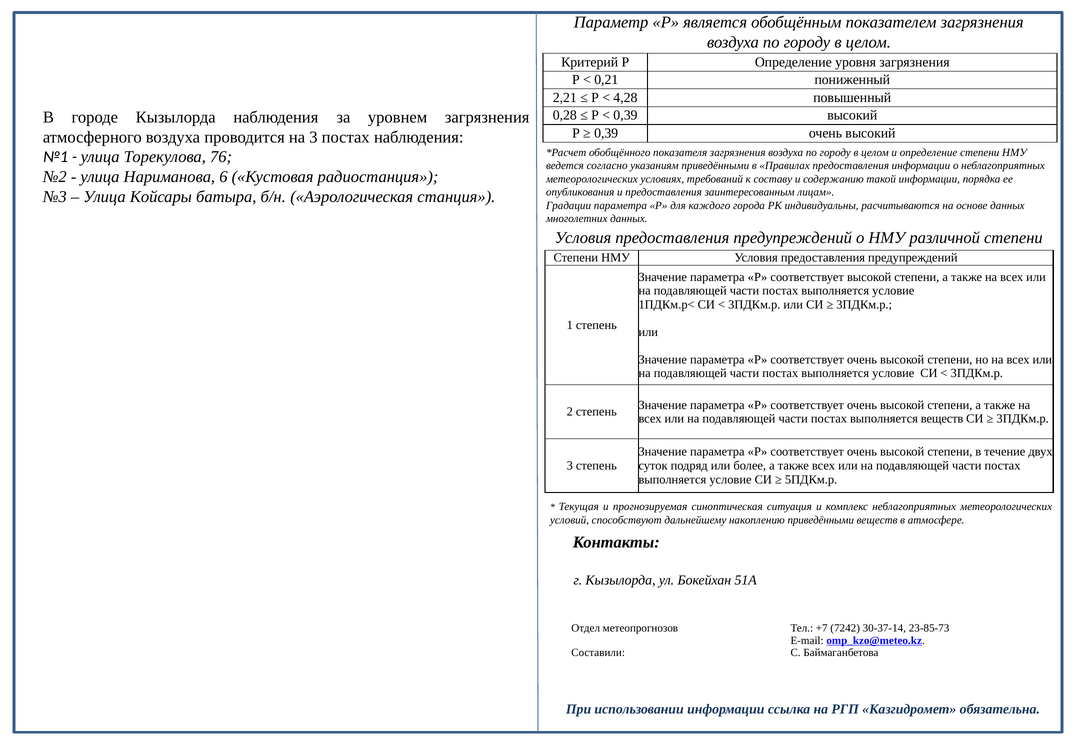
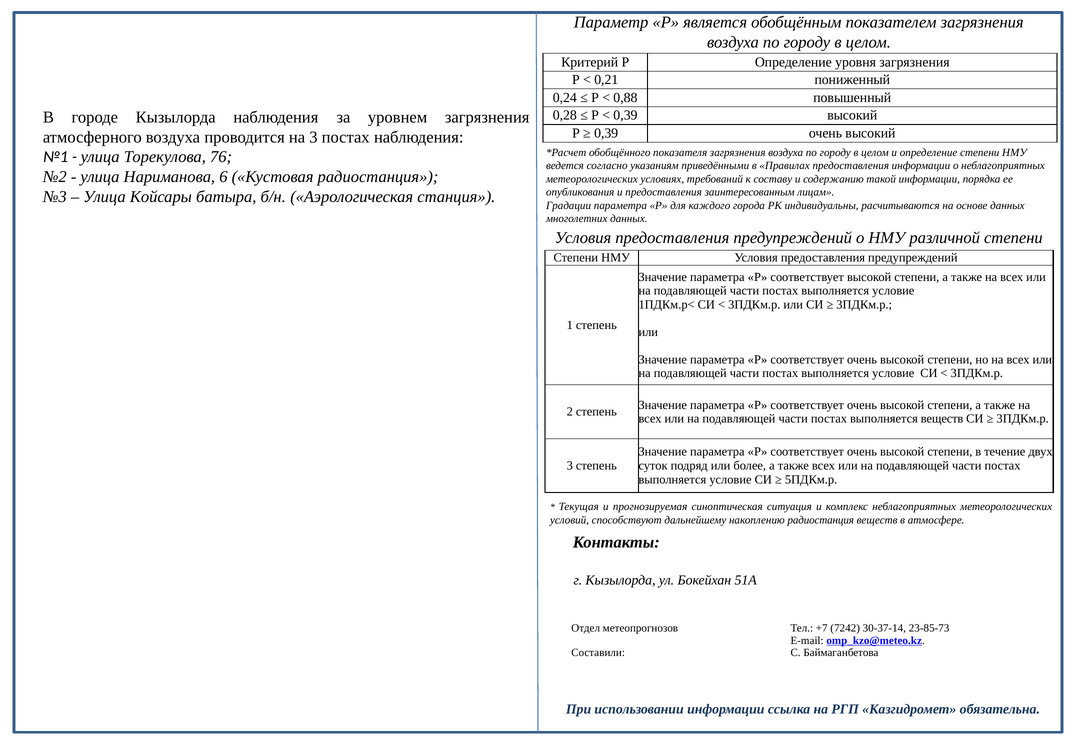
2,21: 2,21 -> 0,24 (565, 98)
4,28: 4,28 -> 0,88 (625, 98)
накоплению приведёнными: приведёнными -> радиостанция (821, 520)
